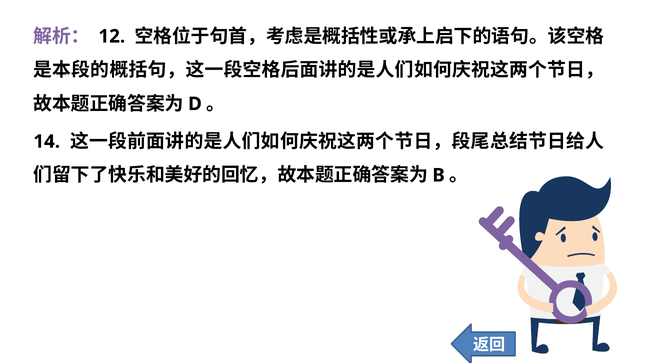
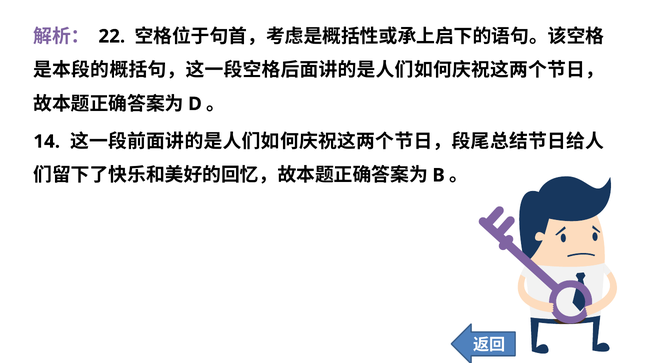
12: 12 -> 22 (112, 36)
